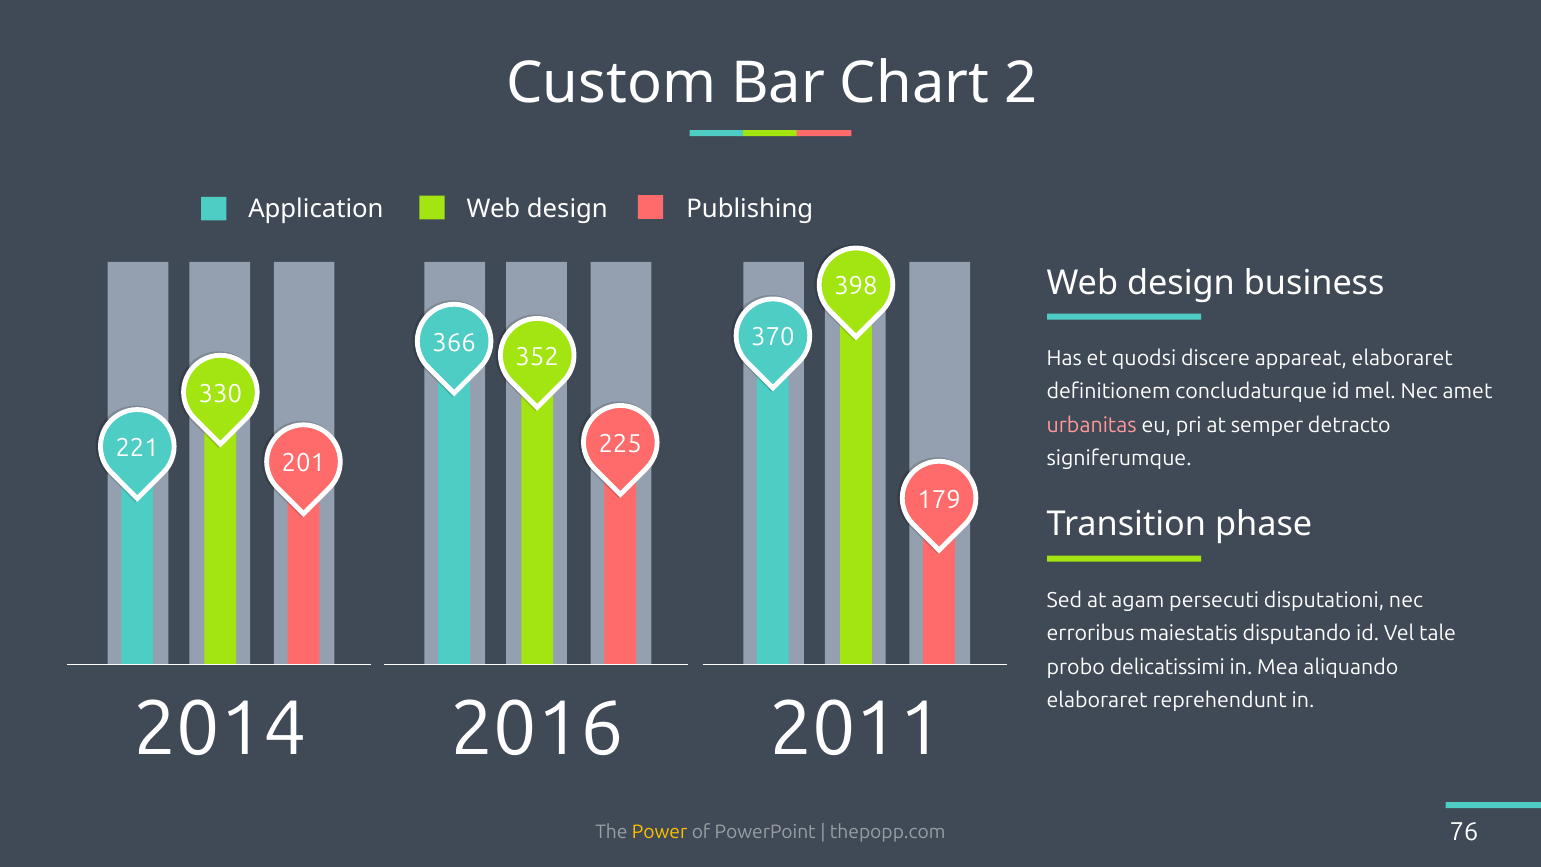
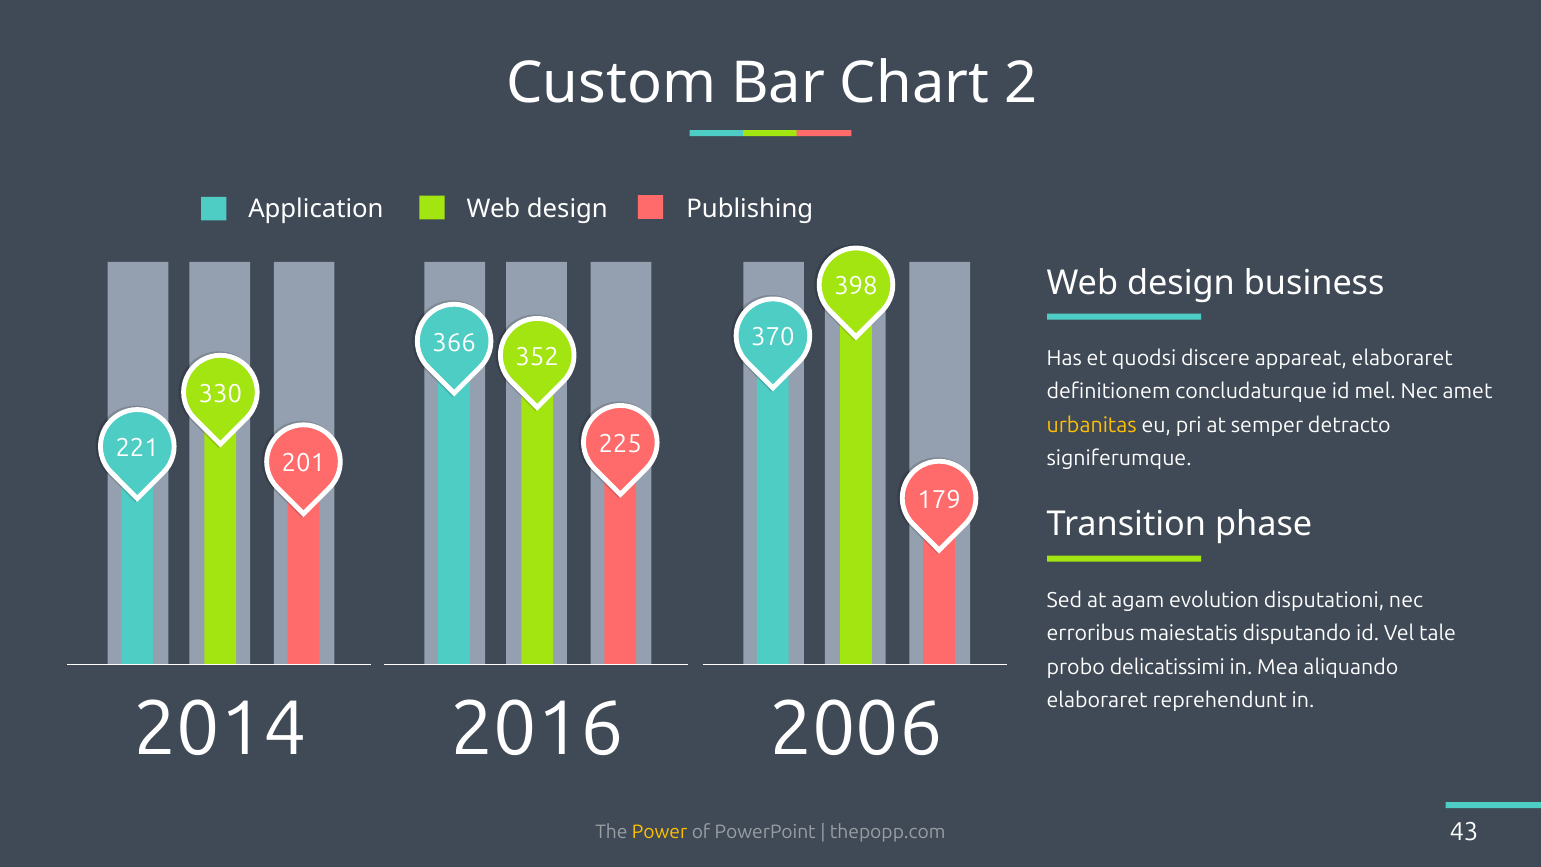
urbanitas colour: pink -> yellow (1092, 425)
persecuti: persecuti -> evolution (1214, 600)
2011: 2011 -> 2006 (856, 729)
76: 76 -> 43 (1464, 831)
